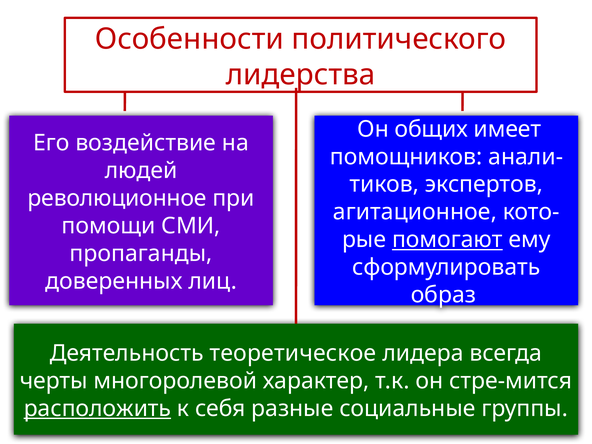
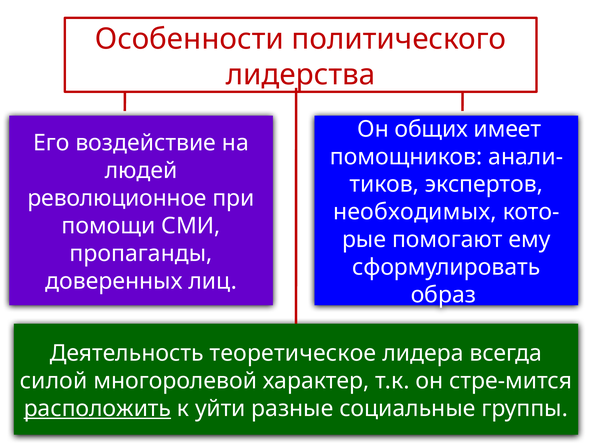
агитационное: агитационное -> необходимых (415, 212)
помогают underline: present -> none (447, 240)
черты: черты -> силой (54, 381)
себя: себя -> уйти (220, 408)
